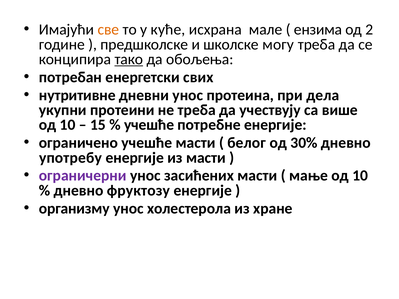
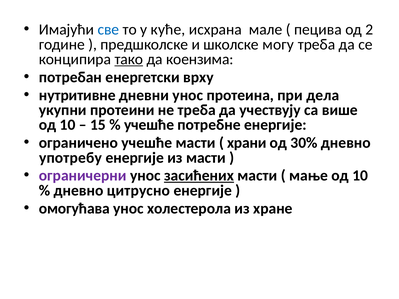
све colour: orange -> blue (108, 30)
ензима: ензима -> пецива (318, 30)
обољења: обољења -> коензима (200, 59)
свих: свих -> врху (198, 77)
белог: белог -> храни (247, 143)
засићених underline: none -> present (199, 176)
фруктозу: фруктозу -> цитрусно (138, 191)
организму: организму -> омогућава (74, 209)
